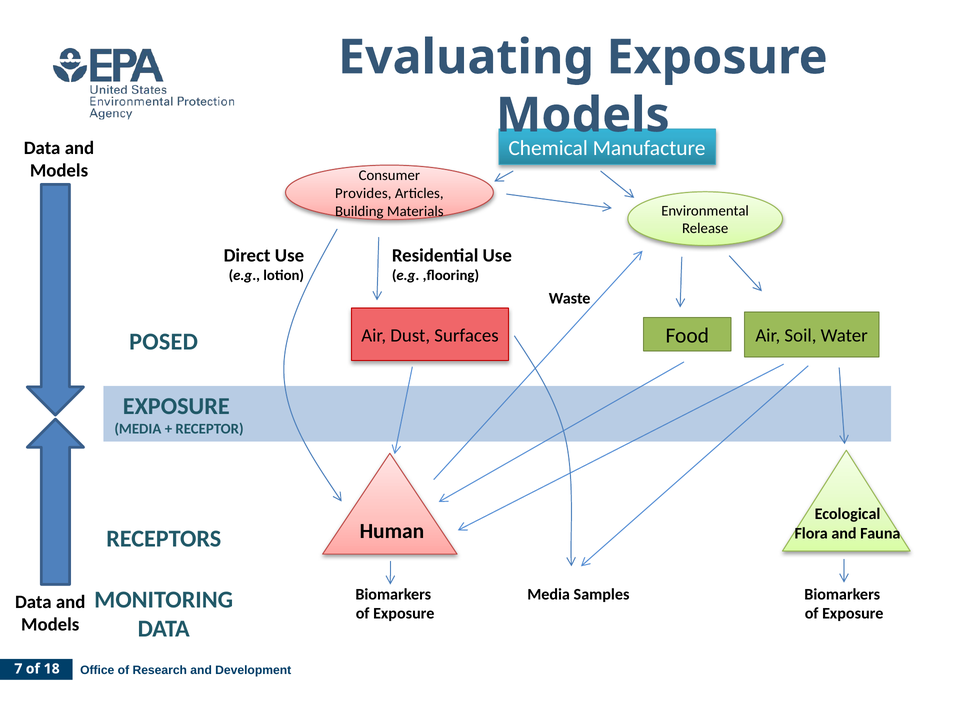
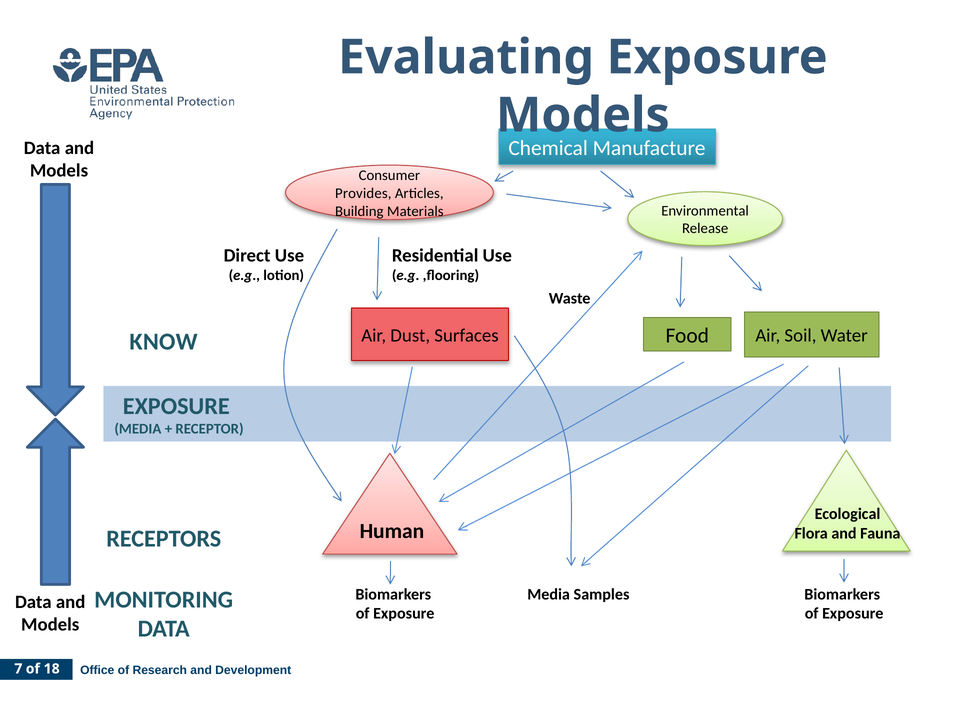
POSED: POSED -> KNOW (164, 342)
